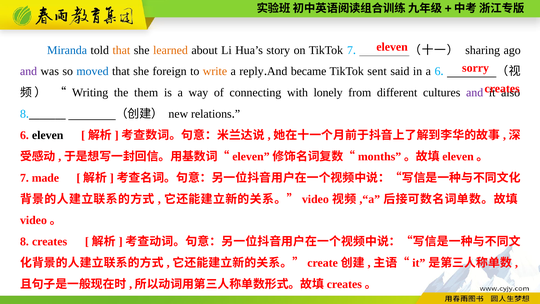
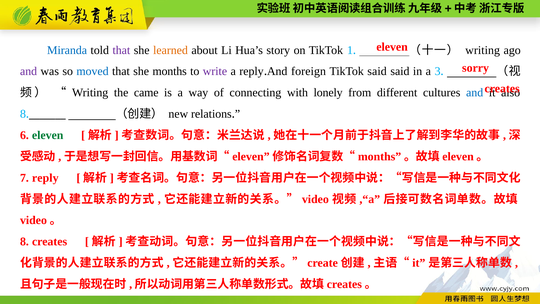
that colour: orange -> purple (121, 50)
TikTok 7: 7 -> 1 (350, 50)
sharing: sharing -> writing (483, 50)
foreign: foreign -> months (170, 71)
write colour: orange -> purple (215, 71)
became: became -> foreign (309, 71)
TikTok sent: sent -> said (377, 71)
a 6: 6 -> 3 (438, 71)
them: them -> came (146, 93)
and colour: purple -> blue (475, 93)
eleven colour: black -> green (48, 135)
7 made: made -> reply (45, 178)
